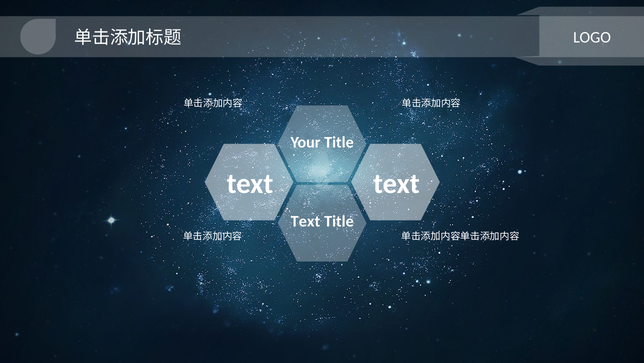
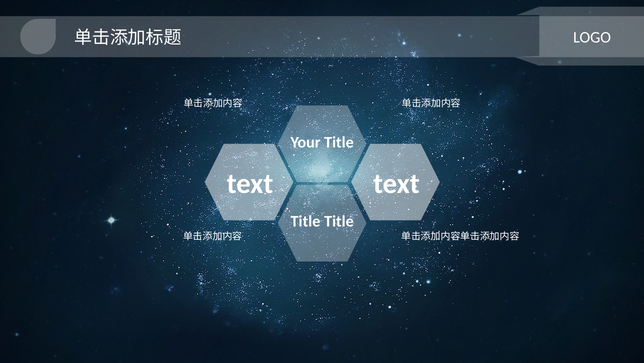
Text: Text -> Title (305, 221)
